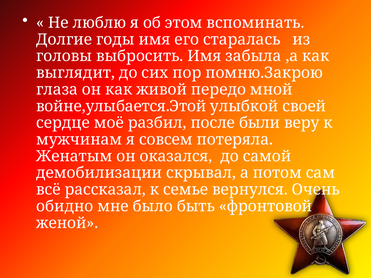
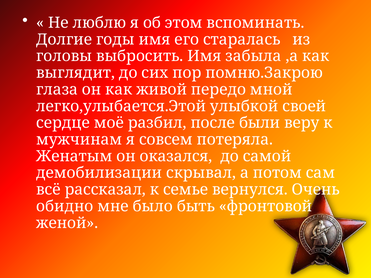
войне,улыбается.Этой: войне,улыбается.Этой -> легко,улыбается.Этой (121, 106)
